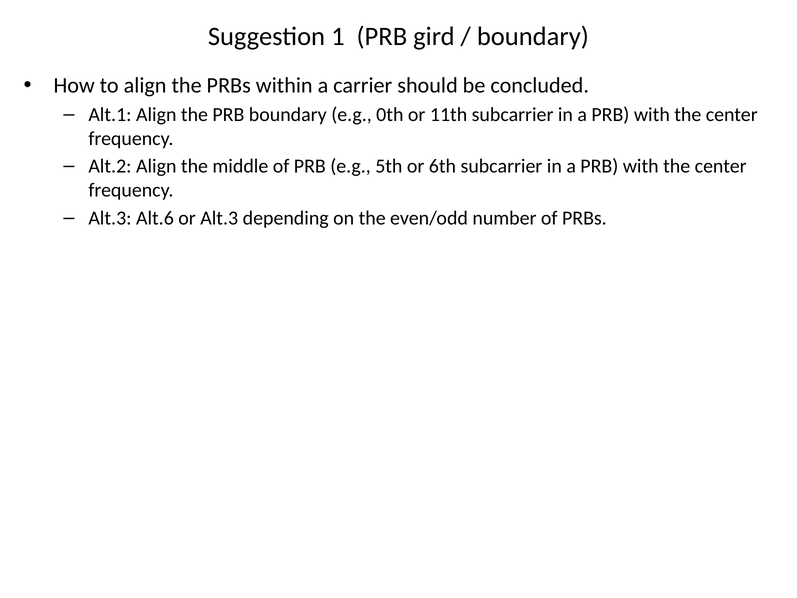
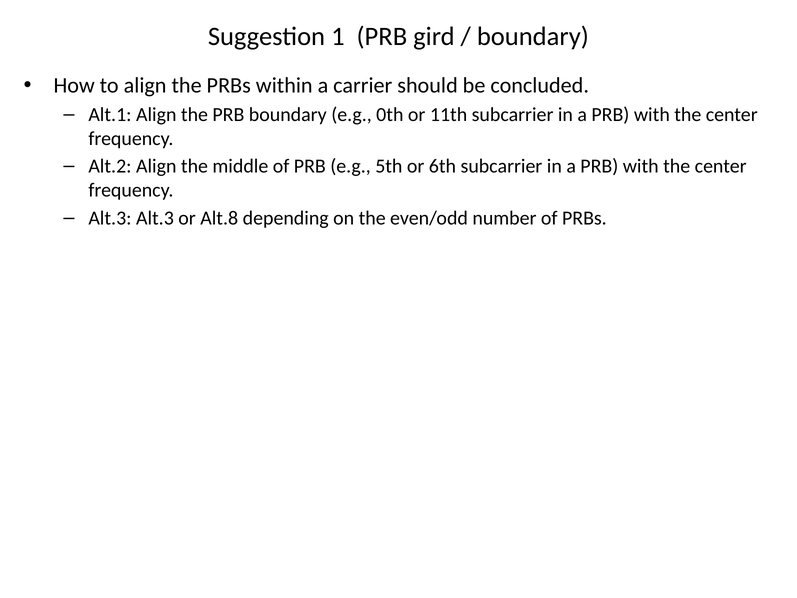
Alt.3 Alt.6: Alt.6 -> Alt.3 (155, 218)
or Alt.3: Alt.3 -> Alt.8 (219, 218)
